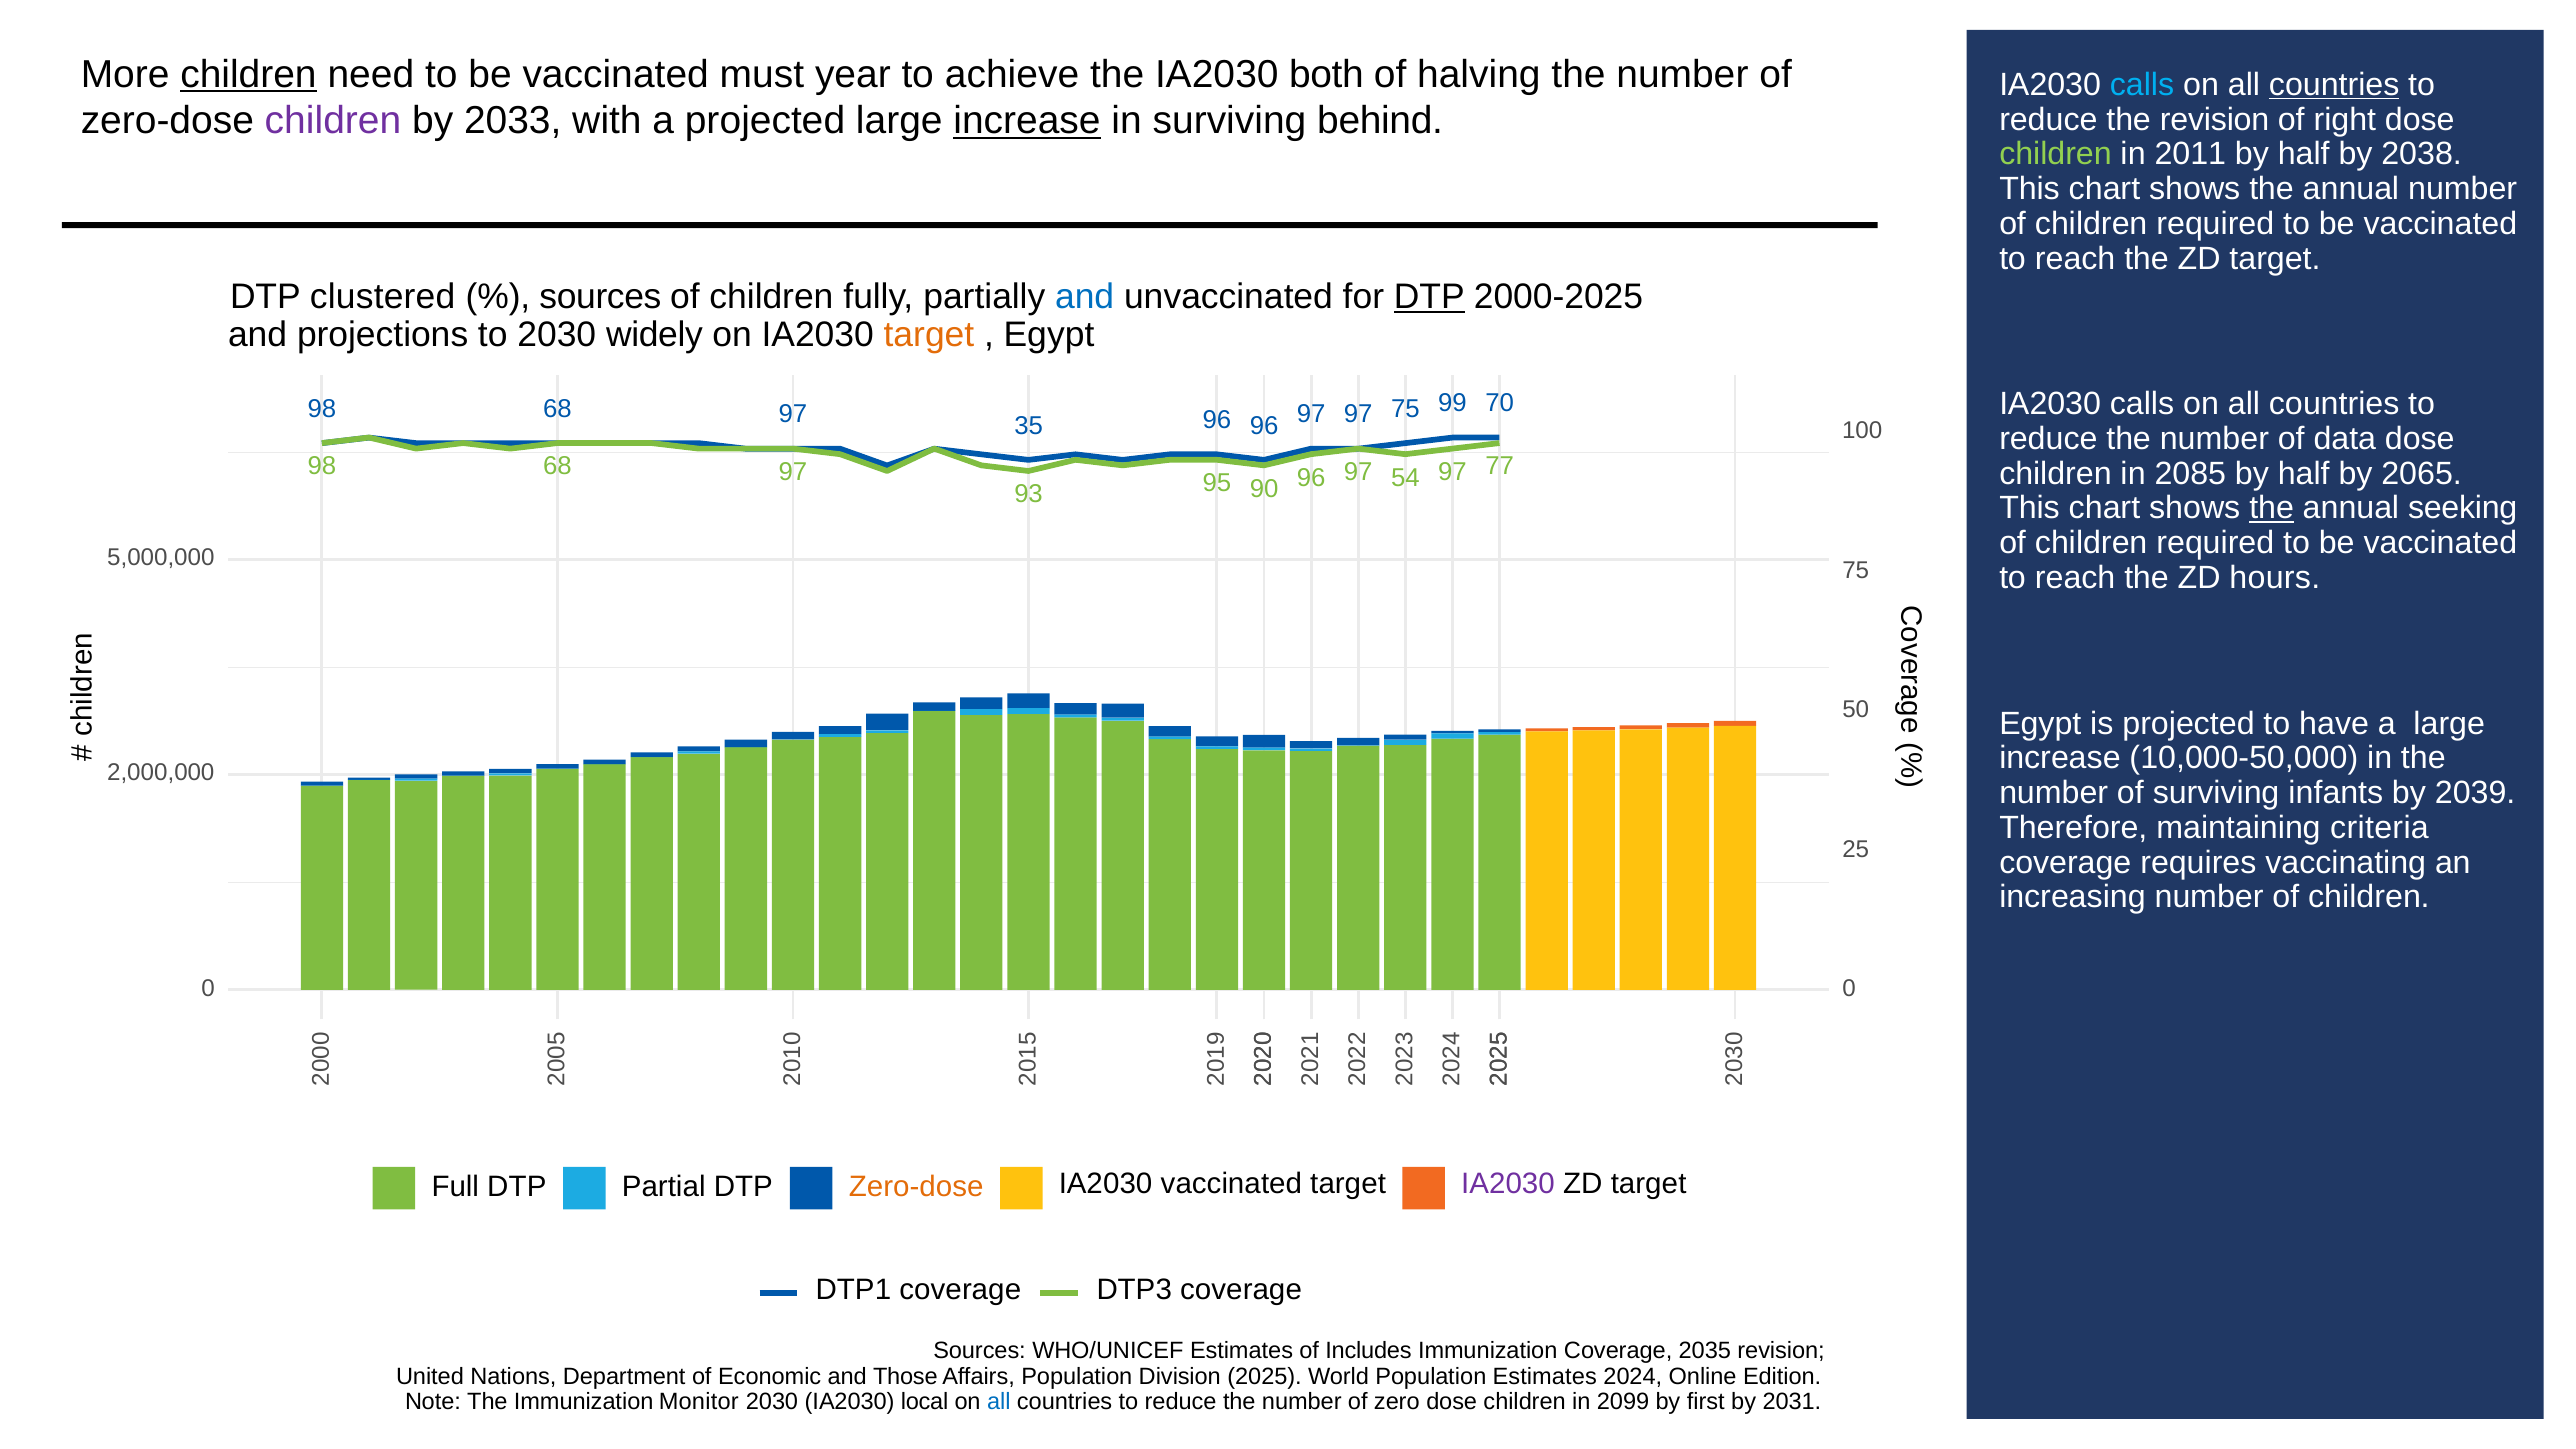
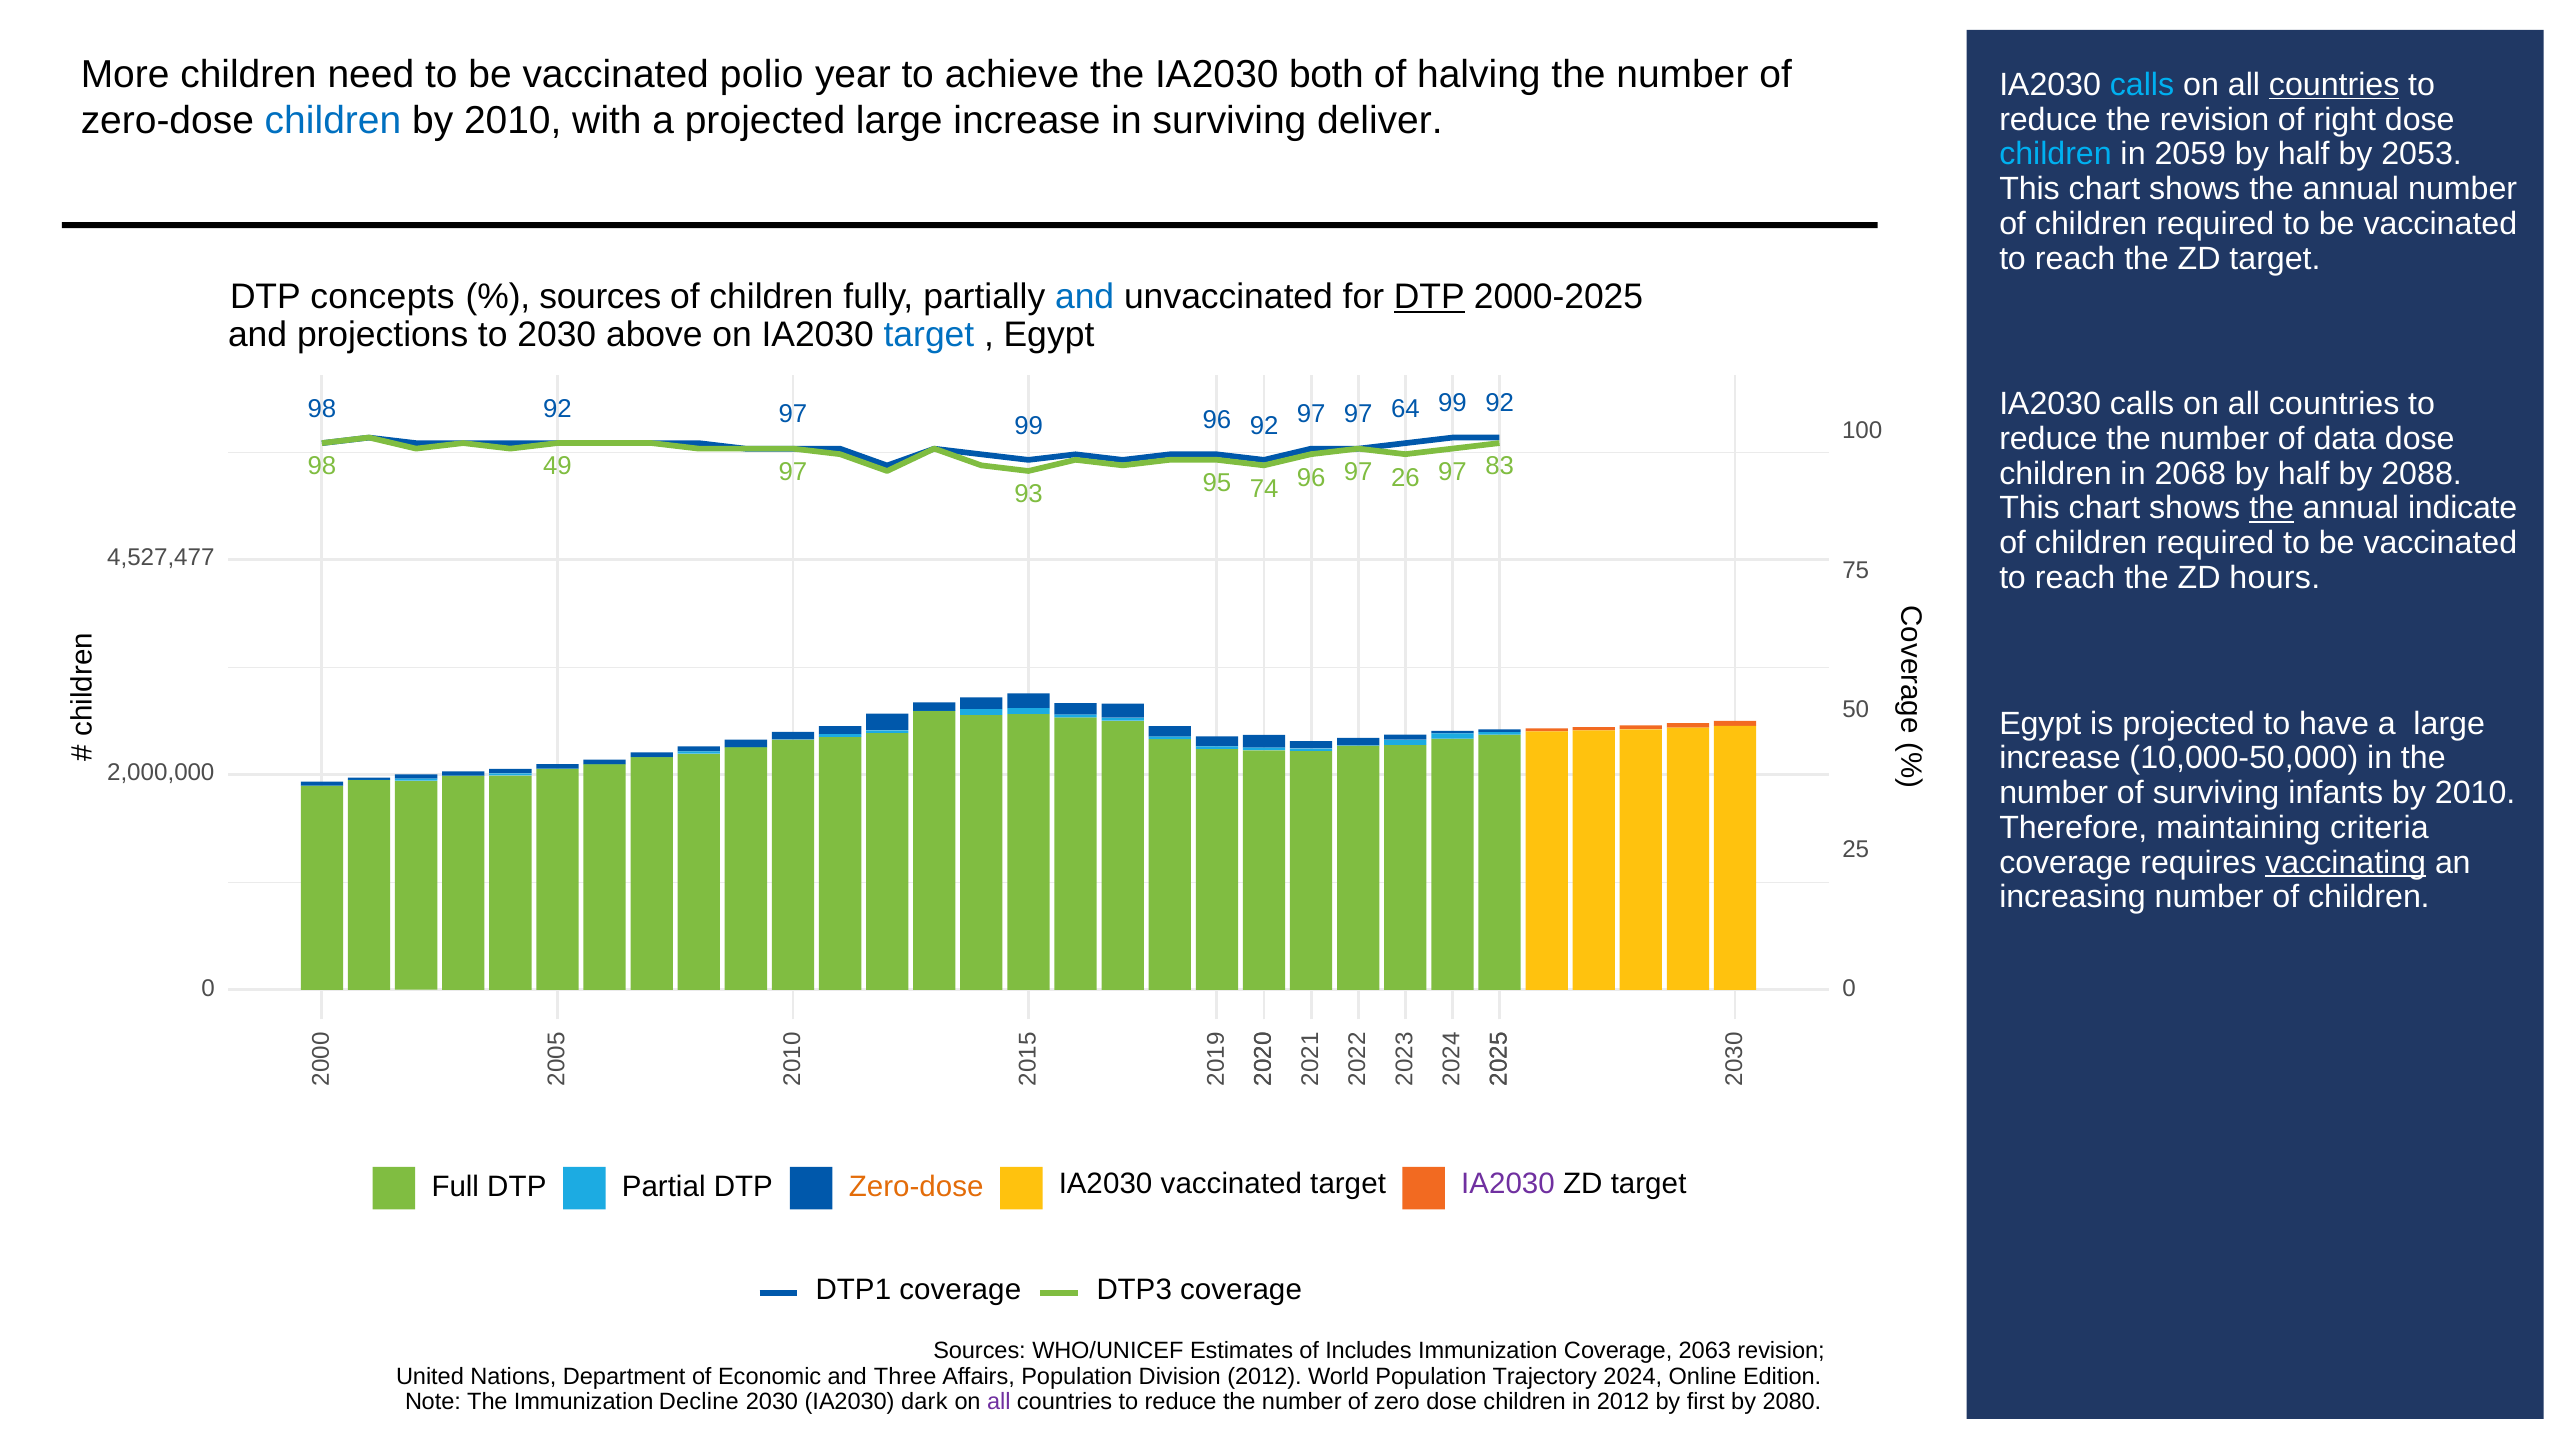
children underline: present -> none (248, 74)
must: must -> polio (762, 74)
children colour: purple -> blue (333, 121)
2033: 2033 -> 2010 (513, 121)
increase underline: present -> none (1027, 121)
behind: behind -> deliver (1380, 121)
children colour: light green -> light blue (2056, 154)
2011: 2011 -> 2059 (2190, 154)
2038: 2038 -> 2053 (2422, 154)
clustered: clustered -> concepts (383, 297)
widely: widely -> above (654, 335)
target colour: orange -> blue (929, 335)
68: 68 -> 92 (558, 409)
97 35: 35 -> 99 (1029, 426)
96 96: 96 -> 92 (1264, 426)
97 75: 75 -> 64 (1405, 409)
99 70: 70 -> 92 (1500, 403)
68: 68 -> 49 (558, 466)
2085: 2085 -> 2068 (2190, 474)
2065: 2065 -> 2088 (2422, 474)
90: 90 -> 74 (1264, 489)
54: 54 -> 26 (1405, 478)
77: 77 -> 83 (1500, 466)
seeking: seeking -> indicate (2463, 508)
5,000,000: 5,000,000 -> 4,527,477 (161, 557)
infants by 2039: 2039 -> 2010 (2475, 793)
vaccinating underline: none -> present (2346, 863)
2035: 2035 -> 2063 (1705, 1351)
Those: Those -> Three (905, 1376)
Division 2025: 2025 -> 2012 (1265, 1376)
Population Estimates: Estimates -> Trajectory (1545, 1376)
Monitor: Monitor -> Decline (699, 1402)
local: local -> dark (924, 1402)
all colour: blue -> purple (999, 1402)
in 2099: 2099 -> 2012 (1623, 1402)
2031: 2031 -> 2080 (1792, 1402)
